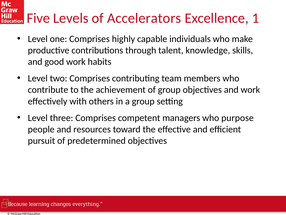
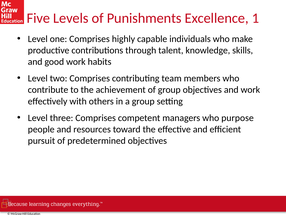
Accelerators: Accelerators -> Punishments (144, 18)
